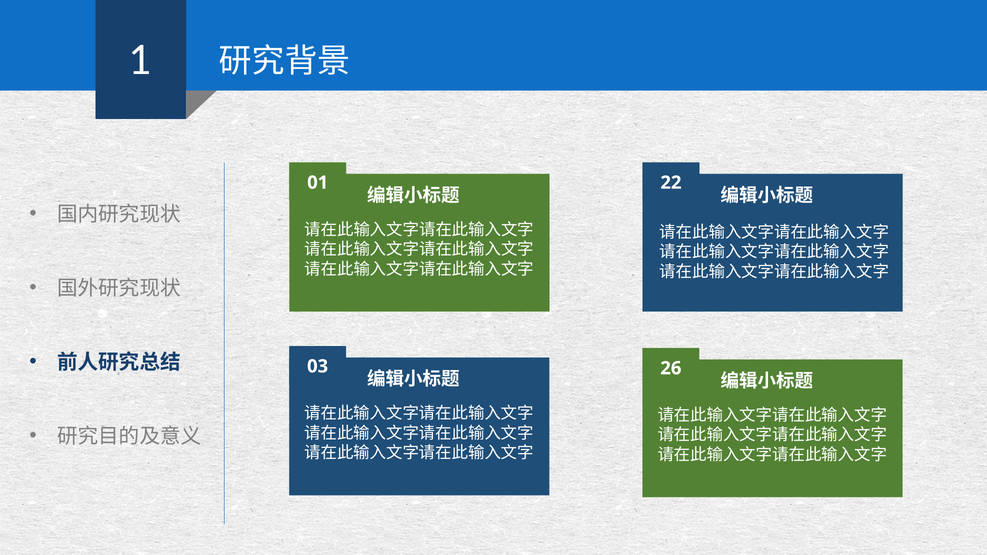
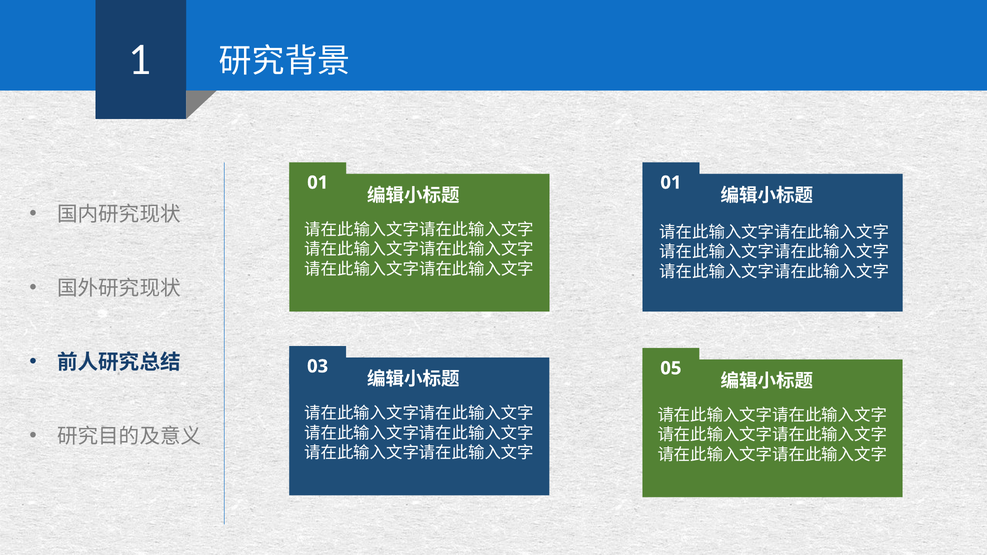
22: 22 -> 01 (671, 183)
26: 26 -> 05 (671, 368)
